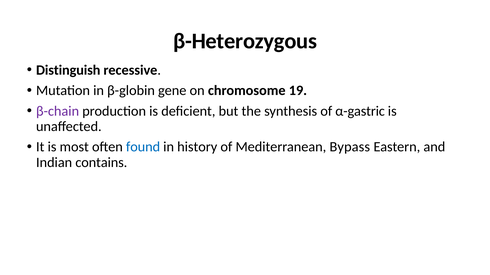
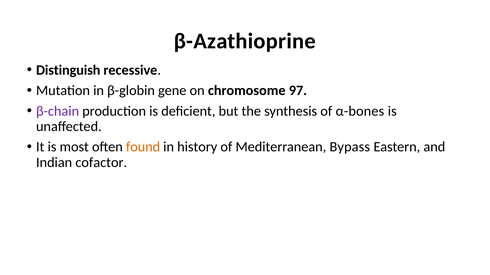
β-Heterozygous: β-Heterozygous -> β-Azathioprine (245, 41)
19: 19 -> 97 (298, 91)
α-gastric: α-gastric -> α-bones (360, 111)
found colour: blue -> orange (143, 147)
contains: contains -> cofactor (101, 163)
